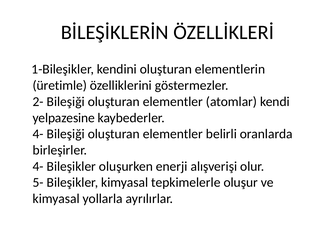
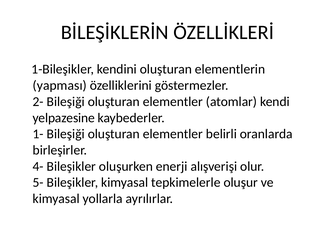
üretimle: üretimle -> yapması (60, 86)
4-: 4- -> 1- (38, 134)
